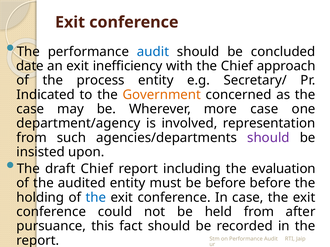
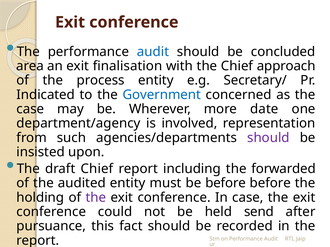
date: date -> area (30, 66)
inefficiency: inefficiency -> finalisation (128, 66)
Government colour: orange -> blue (162, 95)
more case: case -> date (264, 109)
evaluation: evaluation -> forwarded (284, 169)
the colour: blue -> purple (96, 198)
held from: from -> send (259, 212)
